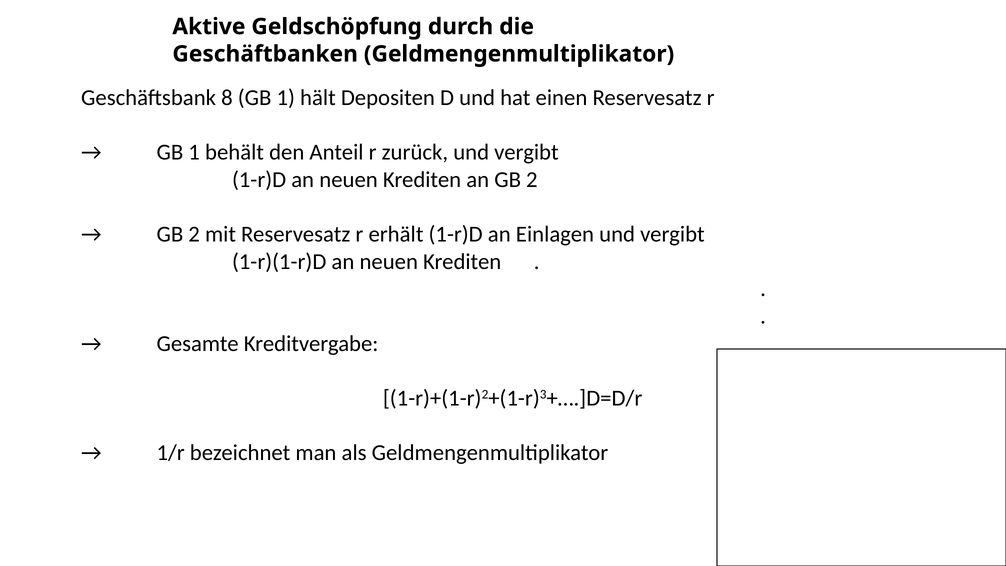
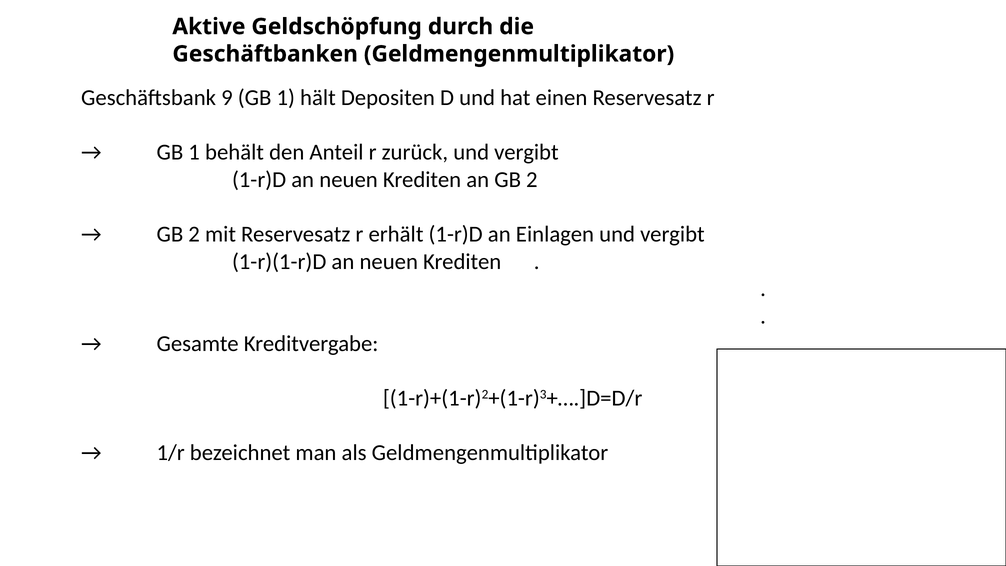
8: 8 -> 9 (227, 98)
